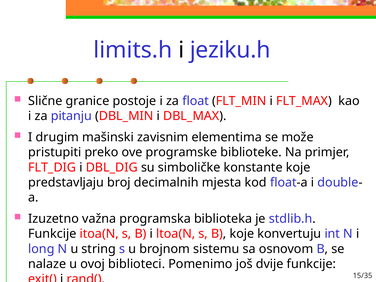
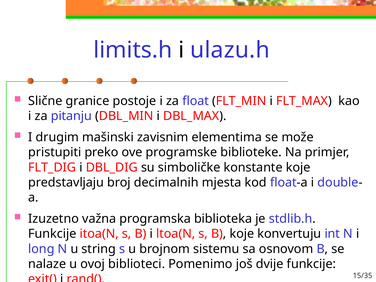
jeziku.h: jeziku.h -> ulazu.h (230, 50)
